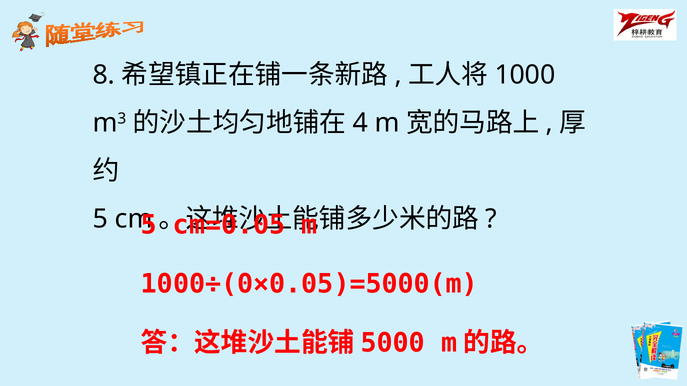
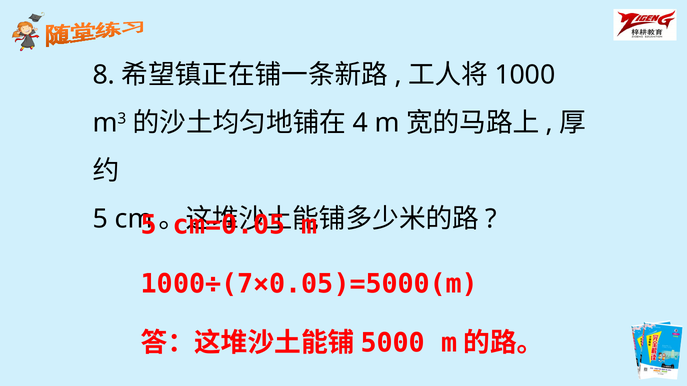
1000÷(0×0.05)=5000(m: 1000÷(0×0.05)=5000(m -> 1000÷(7×0.05)=5000(m (309, 284)
